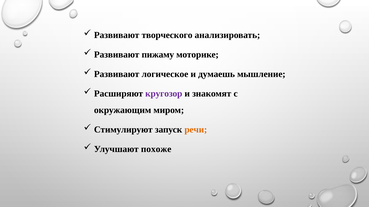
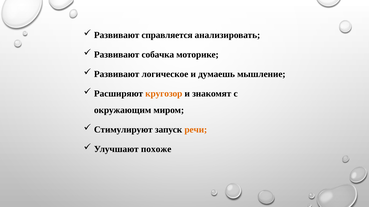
творческого: творческого -> справляется (167, 35)
пижаму: пижаму -> собачка (158, 55)
кругозор colour: purple -> orange (164, 94)
